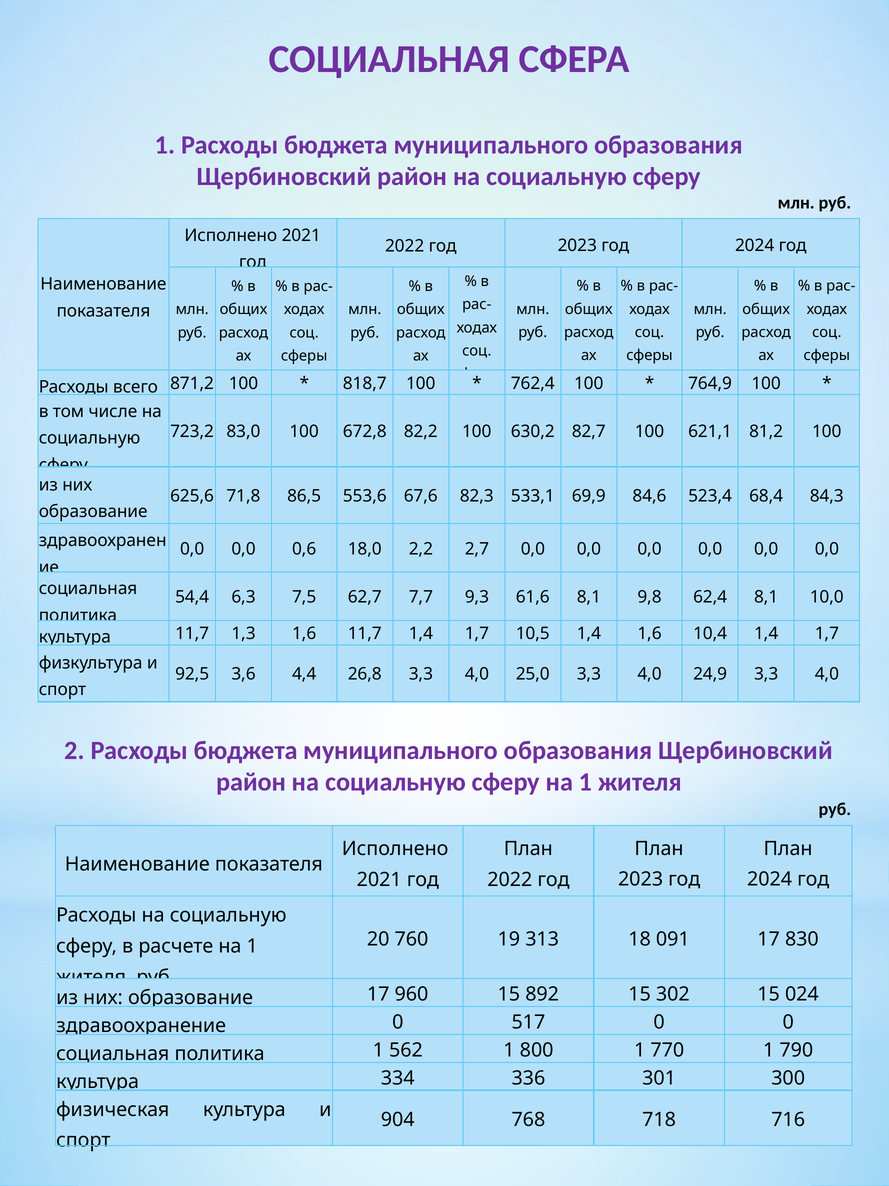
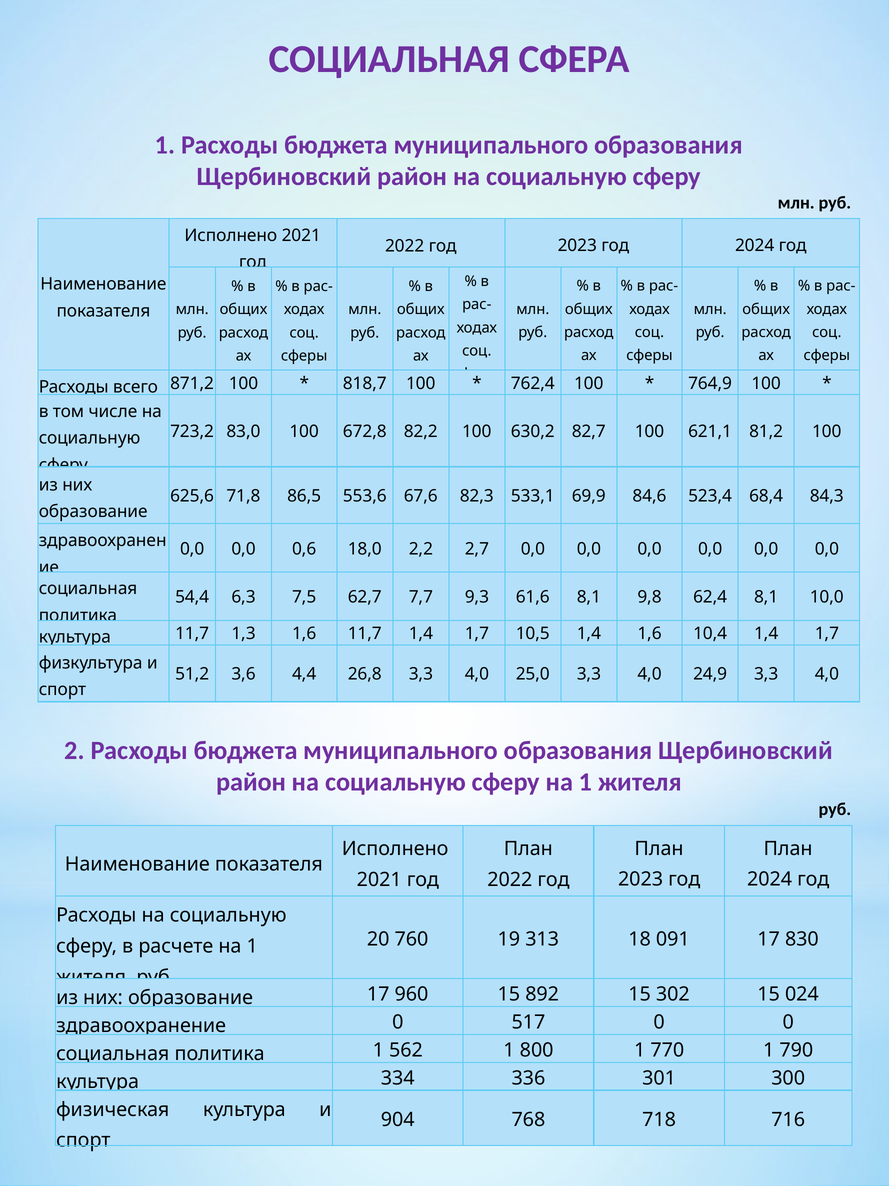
92,5: 92,5 -> 51,2 (192, 674)
